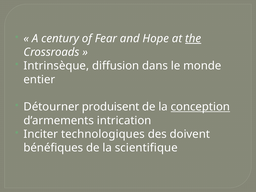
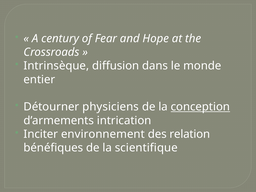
the underline: present -> none (193, 39)
produisent: produisent -> physiciens (111, 107)
technologiques: technologiques -> environnement (103, 134)
doivent: doivent -> relation (190, 134)
